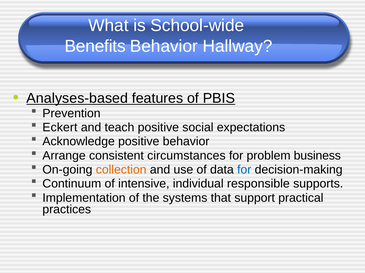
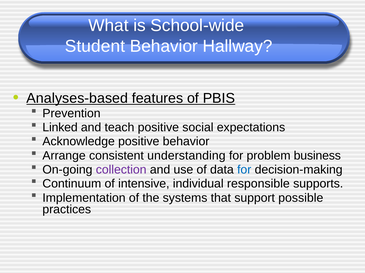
Benefits: Benefits -> Student (95, 46)
Eckert: Eckert -> Linked (60, 128)
circumstances: circumstances -> understanding (186, 156)
collection colour: orange -> purple (121, 170)
practical: practical -> possible (301, 198)
